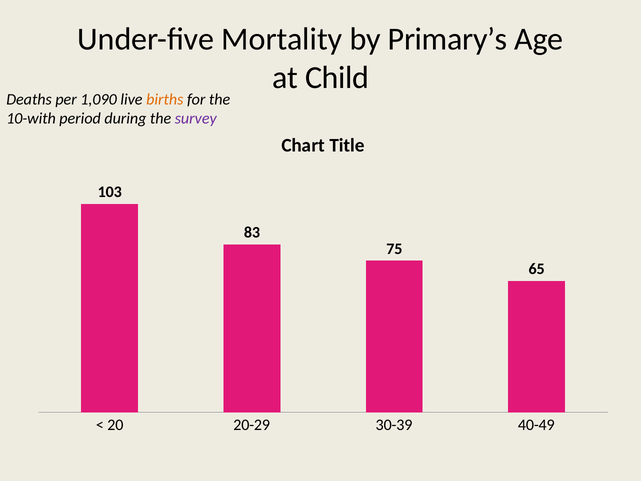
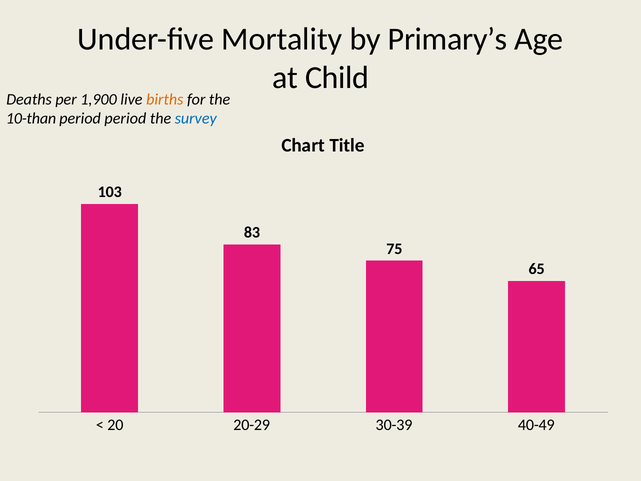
1,090: 1,090 -> 1,900 (99, 99)
10-with: 10-with -> 10-than (31, 119)
period during: during -> period (125, 119)
survey colour: purple -> blue (196, 119)
